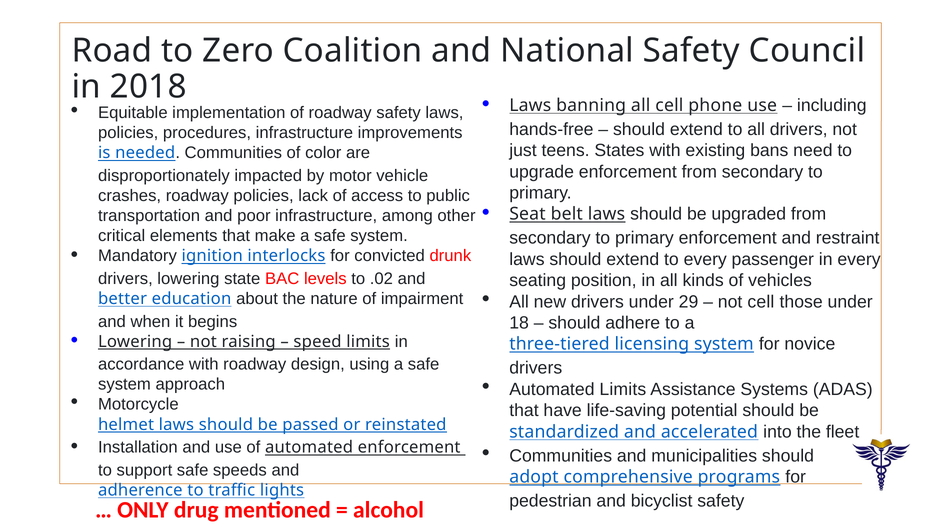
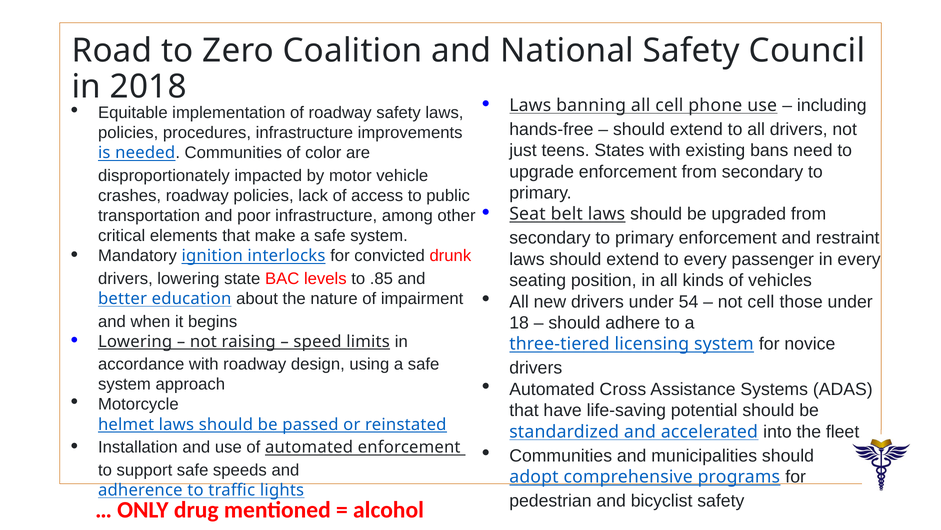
.02: .02 -> .85 (381, 278)
29: 29 -> 54 (689, 301)
Automated Limits: Limits -> Cross (623, 389)
